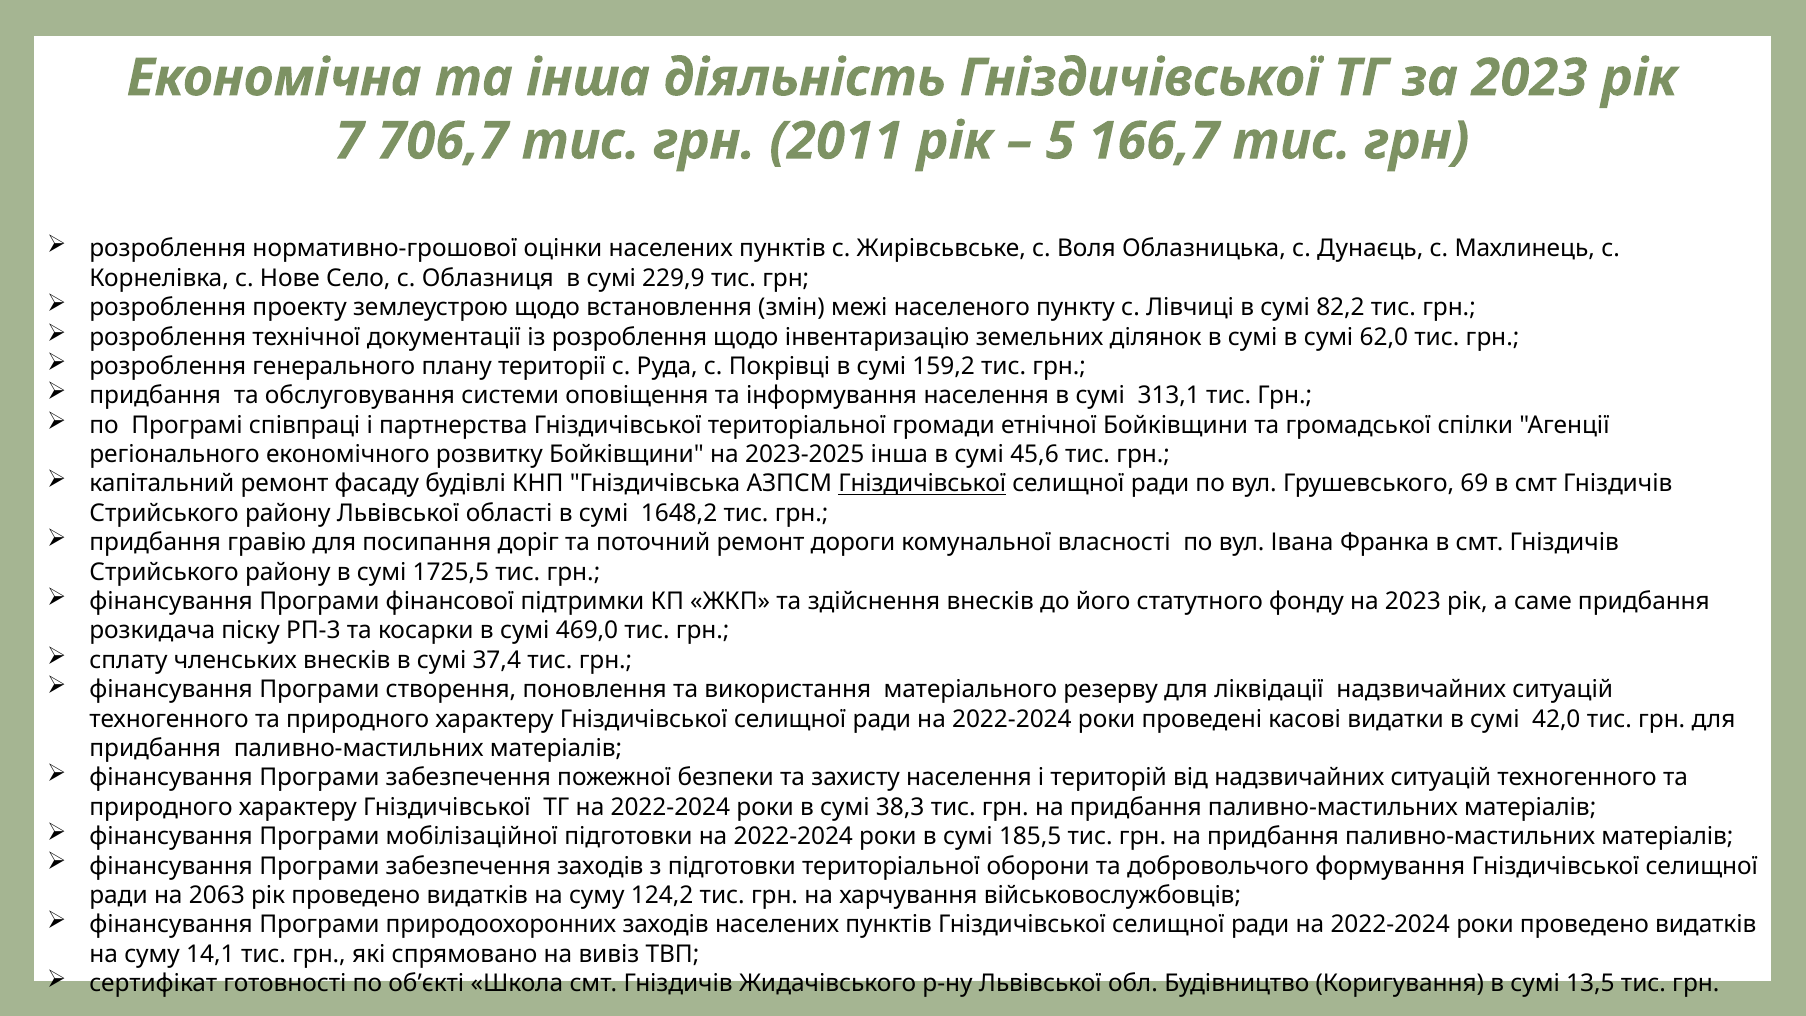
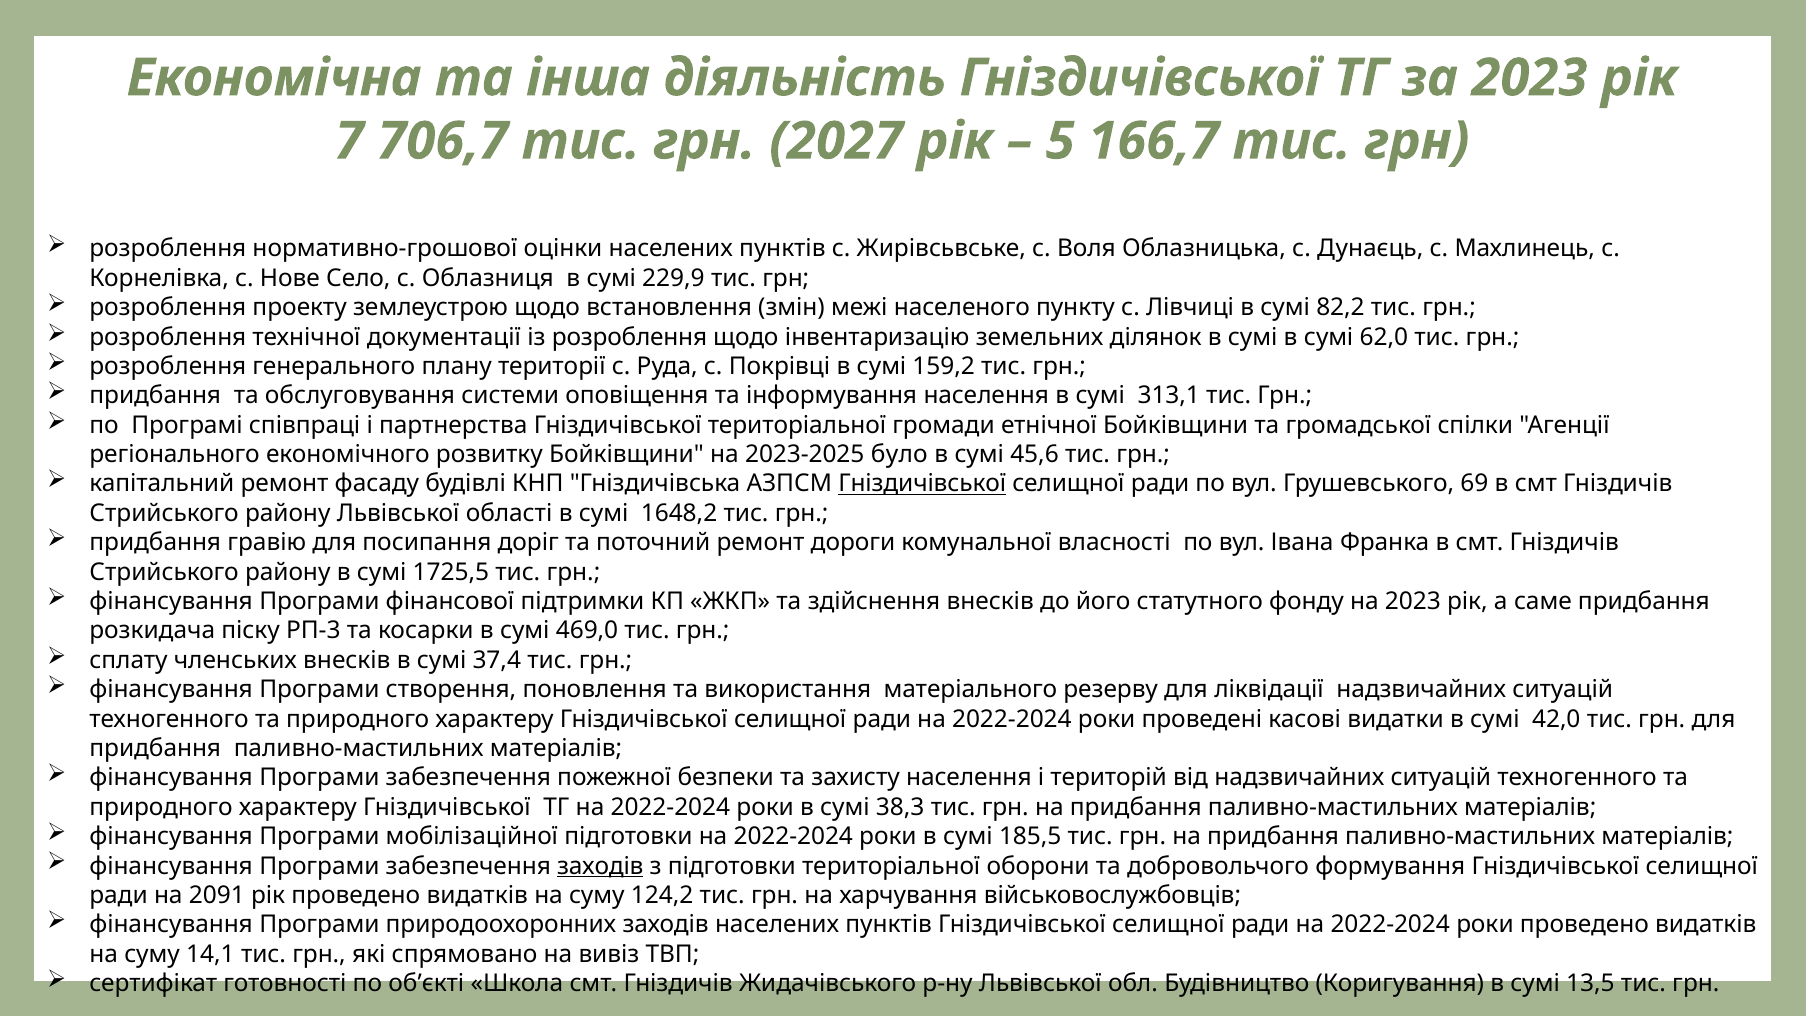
2011: 2011 -> 2027 (836, 141)
2023-2025 інша: інша -> було (899, 454)
заходів underline: none -> present (600, 866)
2063: 2063 -> 2091 (217, 895)
